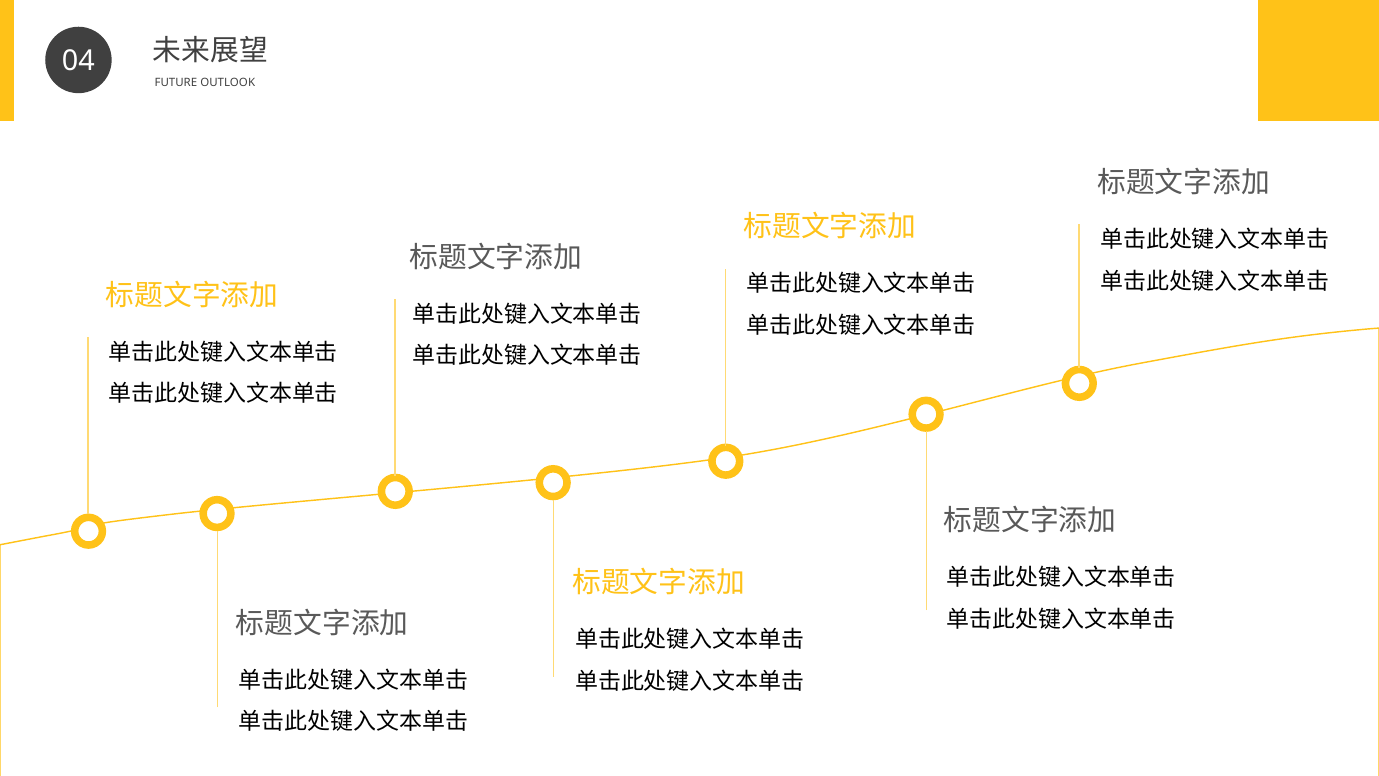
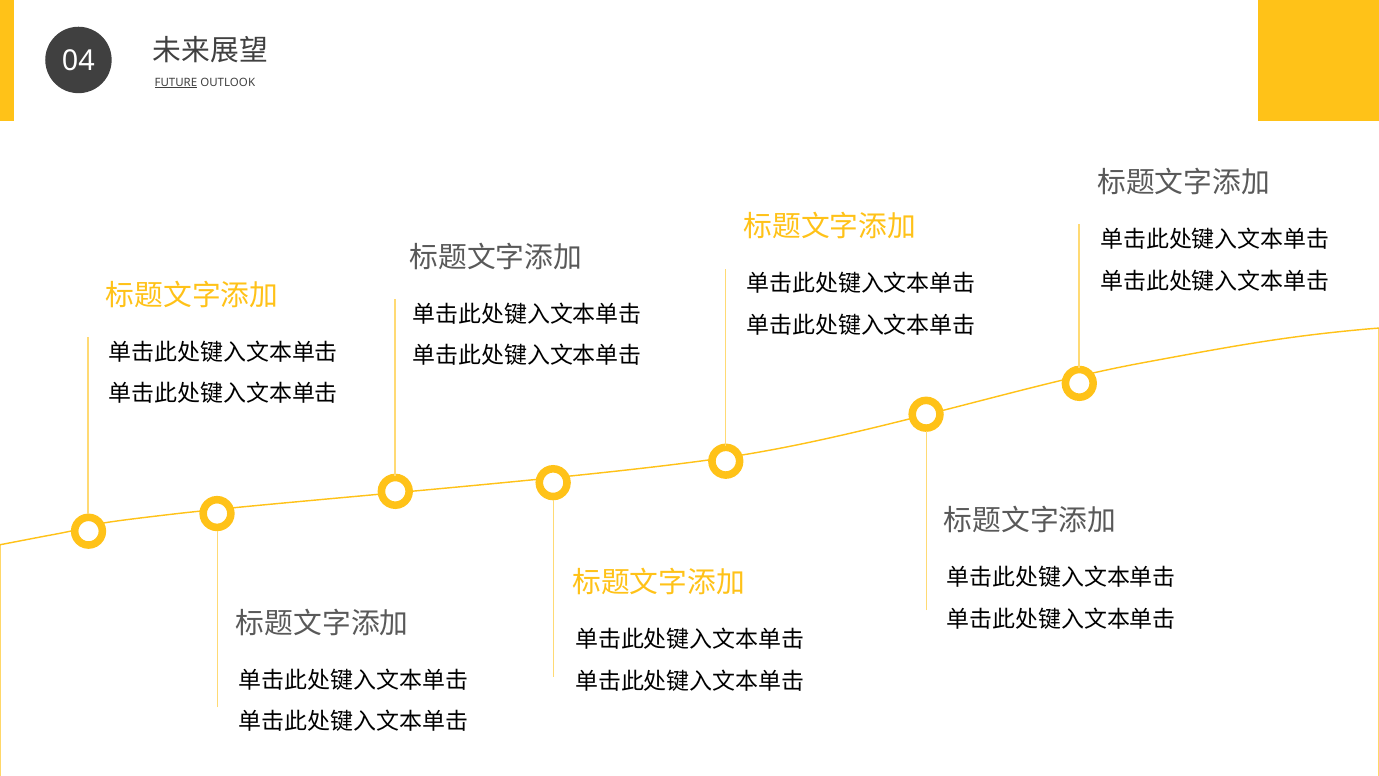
FUTURE underline: none -> present (176, 83)
